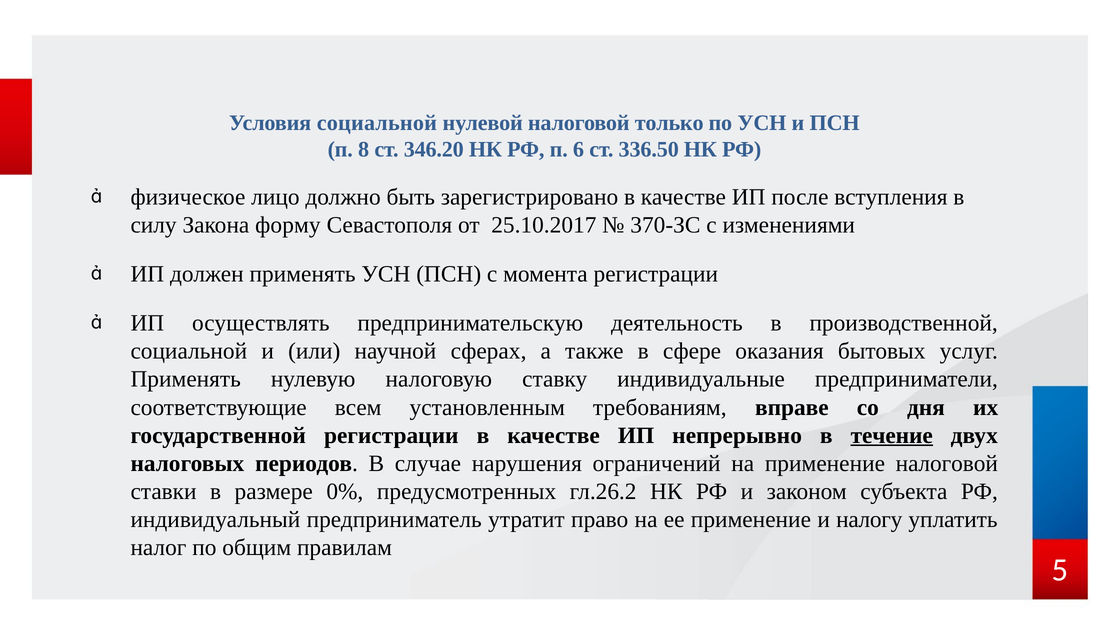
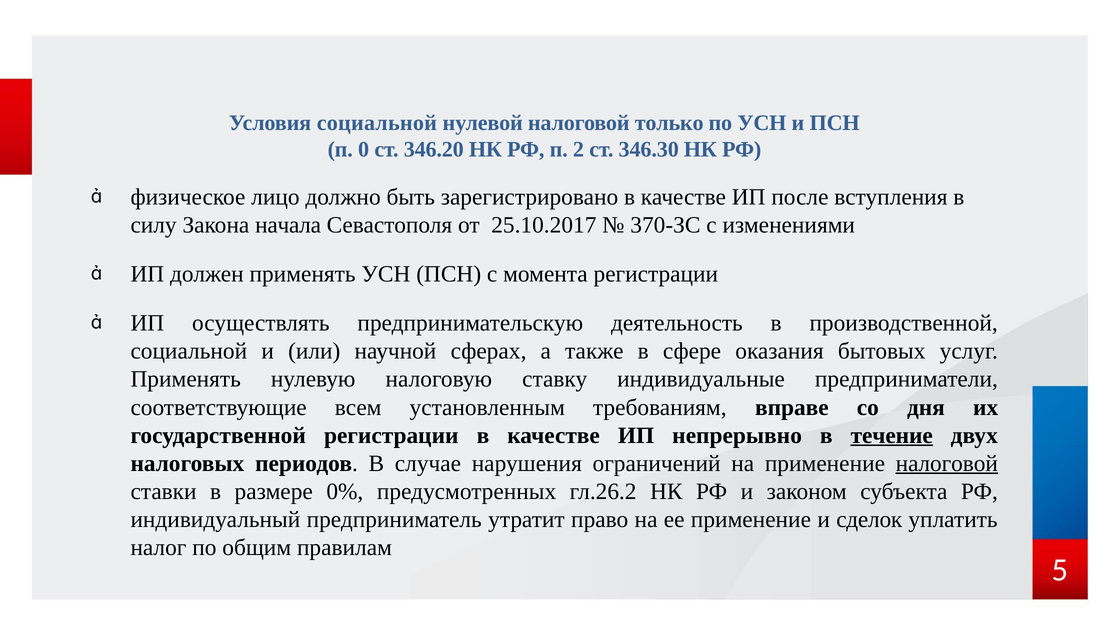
8: 8 -> 0 (364, 149)
6: 6 -> 2 (579, 149)
336.50: 336.50 -> 346.30 (649, 149)
форму: форму -> начала (288, 225)
налоговой underline: none -> present (947, 463)
налогу: налогу -> сделок (869, 519)
